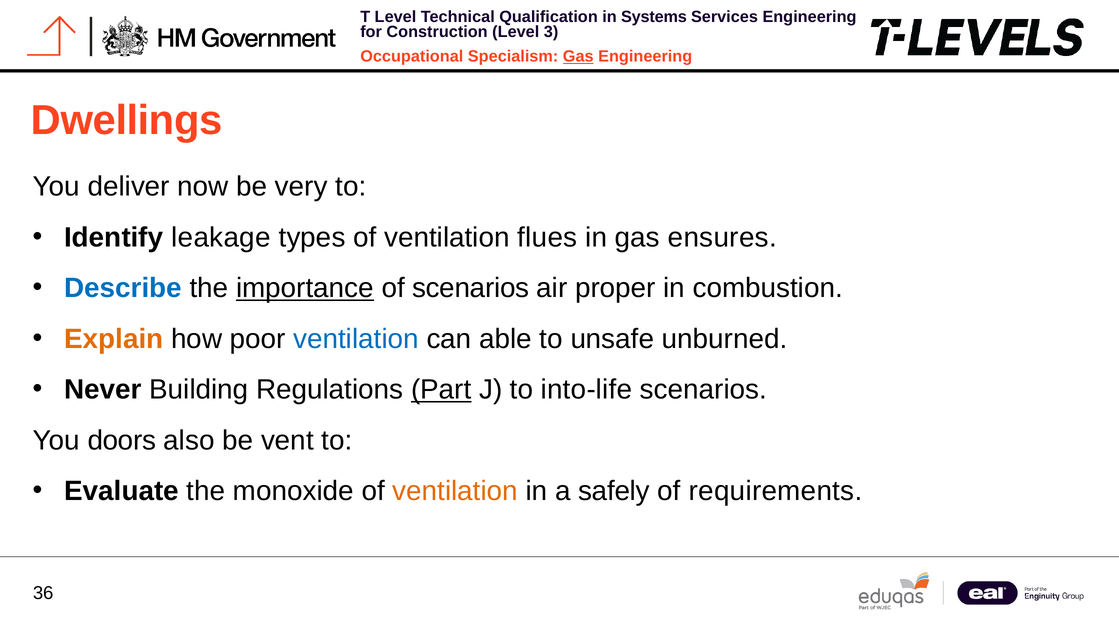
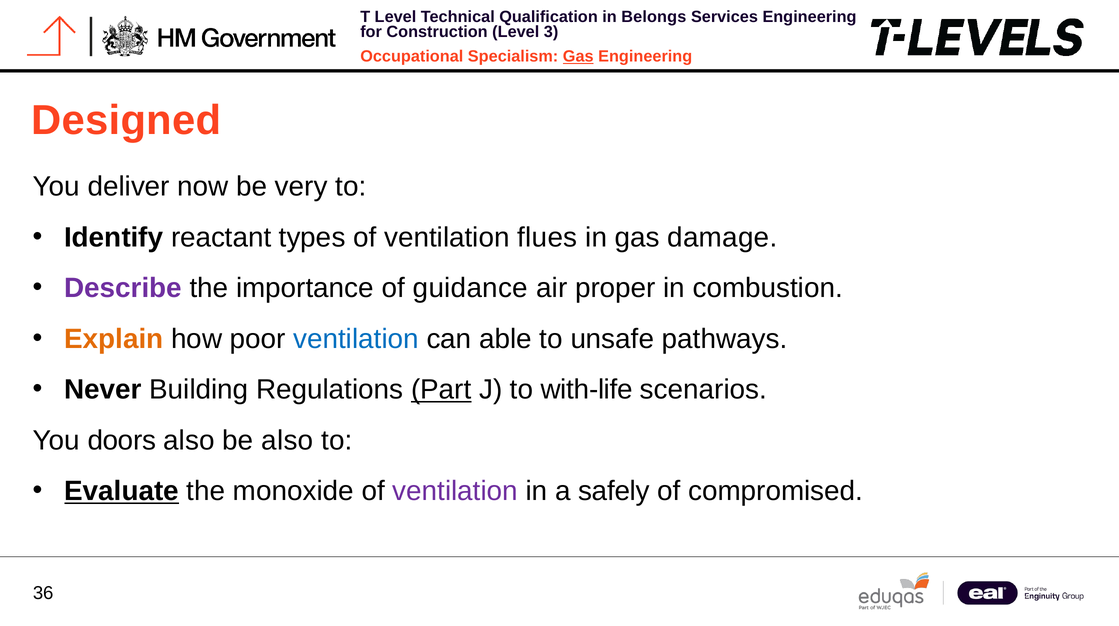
Systems: Systems -> Belongs (654, 17)
Dwellings: Dwellings -> Designed (126, 120)
leakage: leakage -> reactant (221, 237)
ensures: ensures -> damage (722, 237)
Describe colour: blue -> purple (123, 288)
importance underline: present -> none (305, 288)
of scenarios: scenarios -> guidance (470, 288)
unburned: unburned -> pathways (725, 339)
into-life: into-life -> with-life (587, 389)
be vent: vent -> also (287, 440)
Evaluate underline: none -> present (122, 491)
ventilation colour: orange -> purple (455, 491)
requirements: requirements -> compromised (776, 491)
